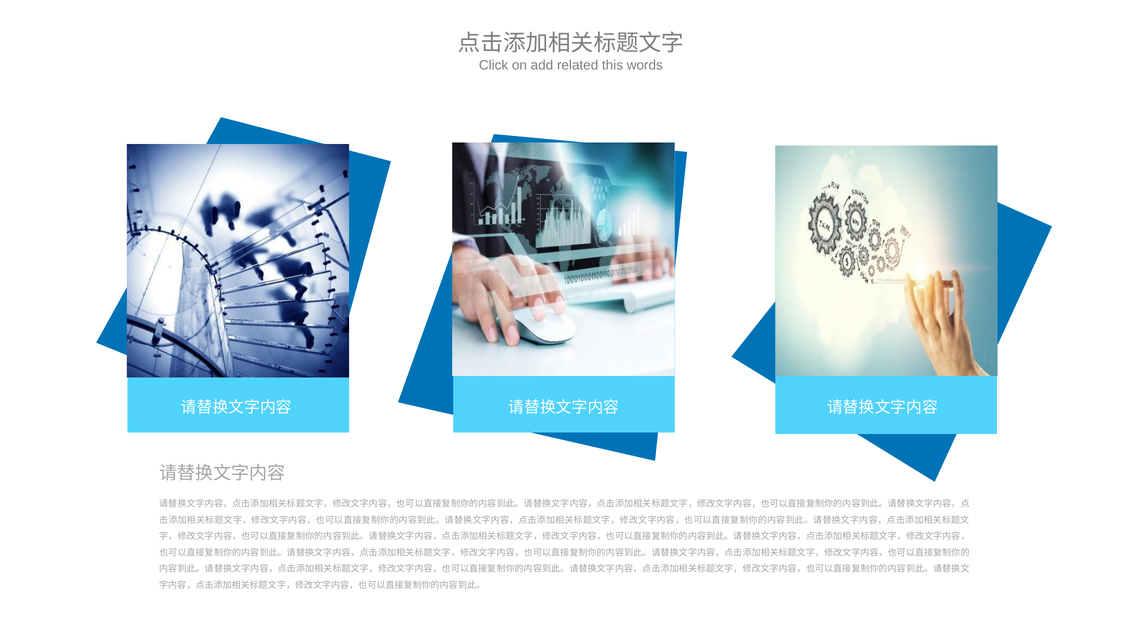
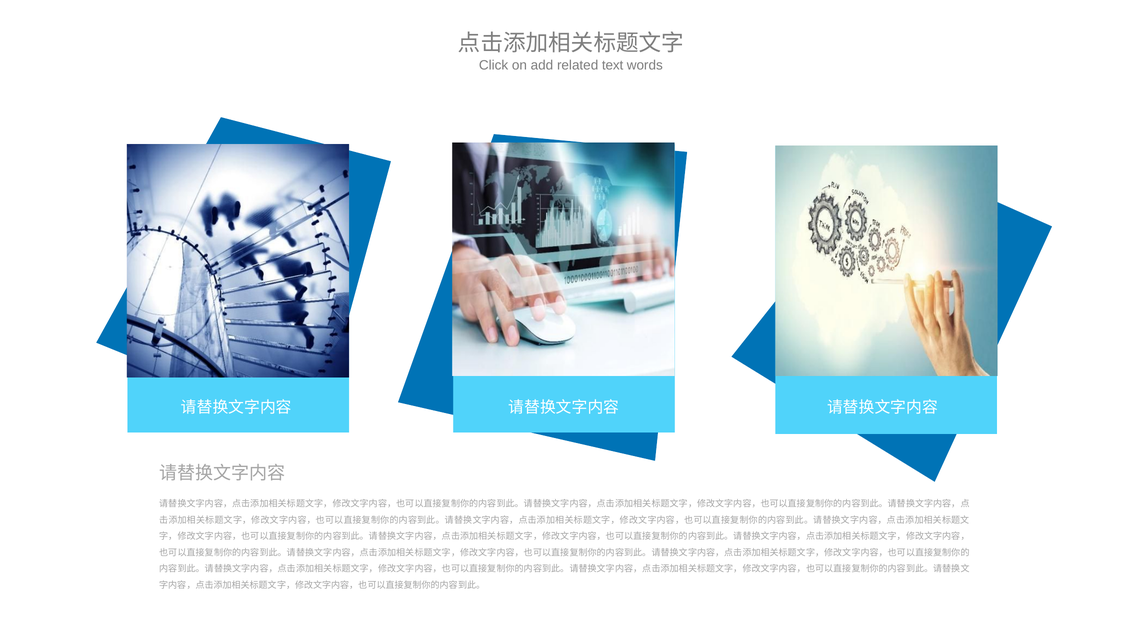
this: this -> text (613, 65)
